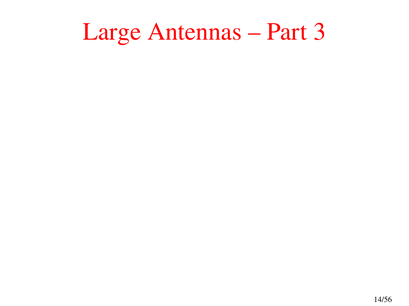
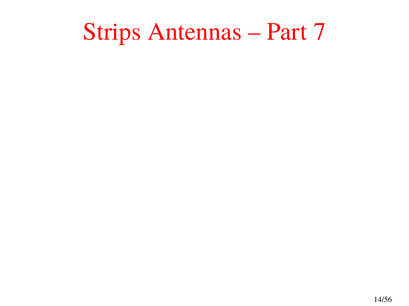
Large: Large -> Strips (112, 32)
3: 3 -> 7 (320, 32)
